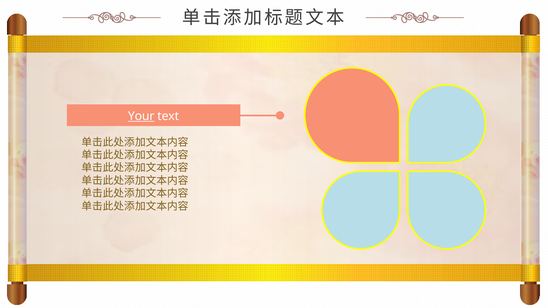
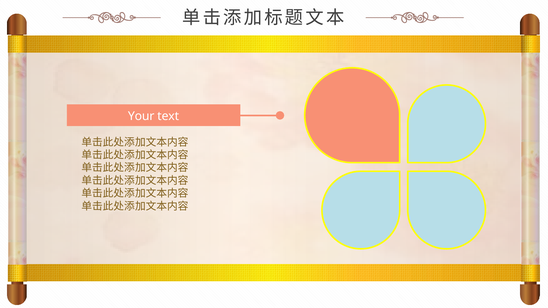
Your underline: present -> none (141, 116)
